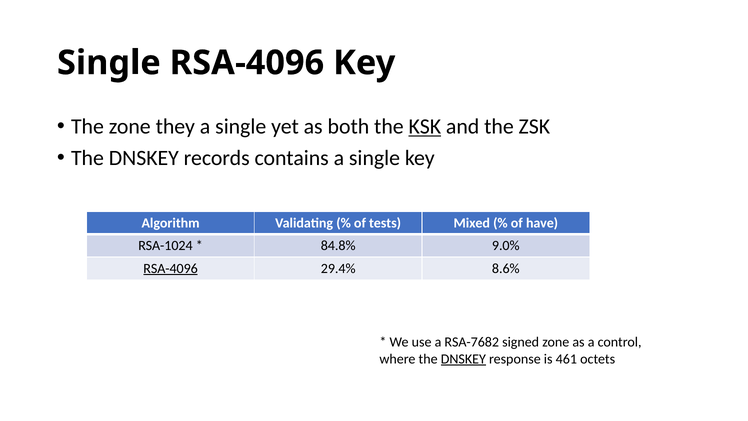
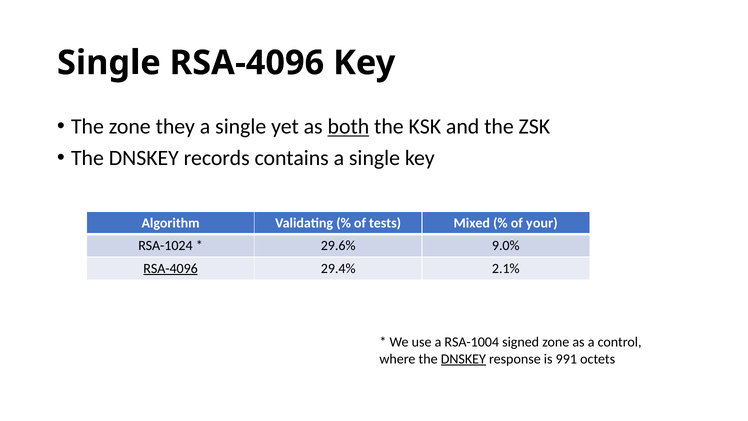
both underline: none -> present (348, 126)
KSK underline: present -> none (425, 126)
have: have -> your (542, 223)
84.8%: 84.8% -> 29.6% (338, 246)
8.6%: 8.6% -> 2.1% (506, 268)
RSA-7682: RSA-7682 -> RSA-1004 (472, 342)
461: 461 -> 991 (566, 359)
